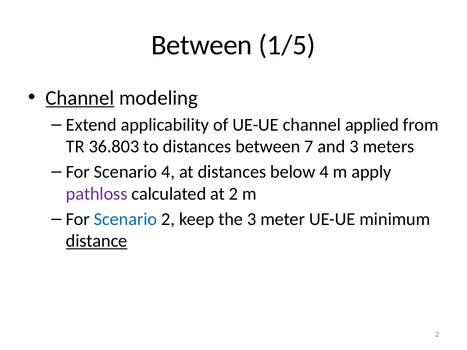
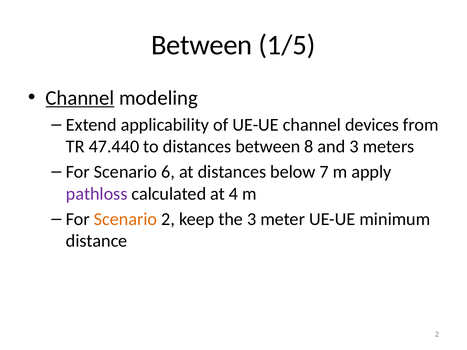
applied: applied -> devices (372, 125)
36.803: 36.803 -> 47.440 (114, 147)
7: 7 -> 8 (309, 147)
Scenario 4: 4 -> 6 (168, 172)
below 4: 4 -> 7 (324, 172)
at 2: 2 -> 4 (234, 194)
Scenario colour: blue -> orange (126, 219)
distance underline: present -> none (97, 241)
